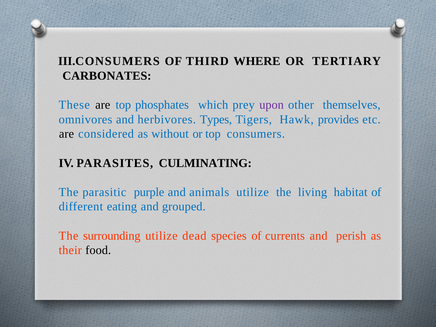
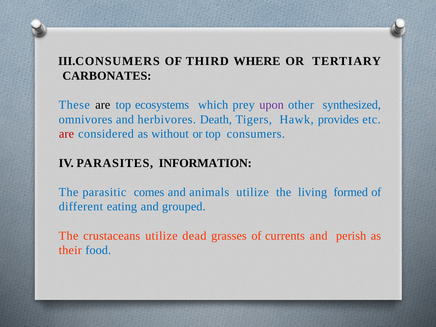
phosphates: phosphates -> ecosystems (162, 105)
themselves: themselves -> synthesized (352, 105)
Types: Types -> Death (216, 119)
are colour: black -> red (66, 134)
CULMINATING: CULMINATING -> INFORMATION (205, 163)
purple: purple -> comes (149, 192)
habitat: habitat -> formed (351, 192)
surrounding: surrounding -> crustaceans (112, 236)
species: species -> grasses (229, 236)
food colour: black -> blue (98, 250)
